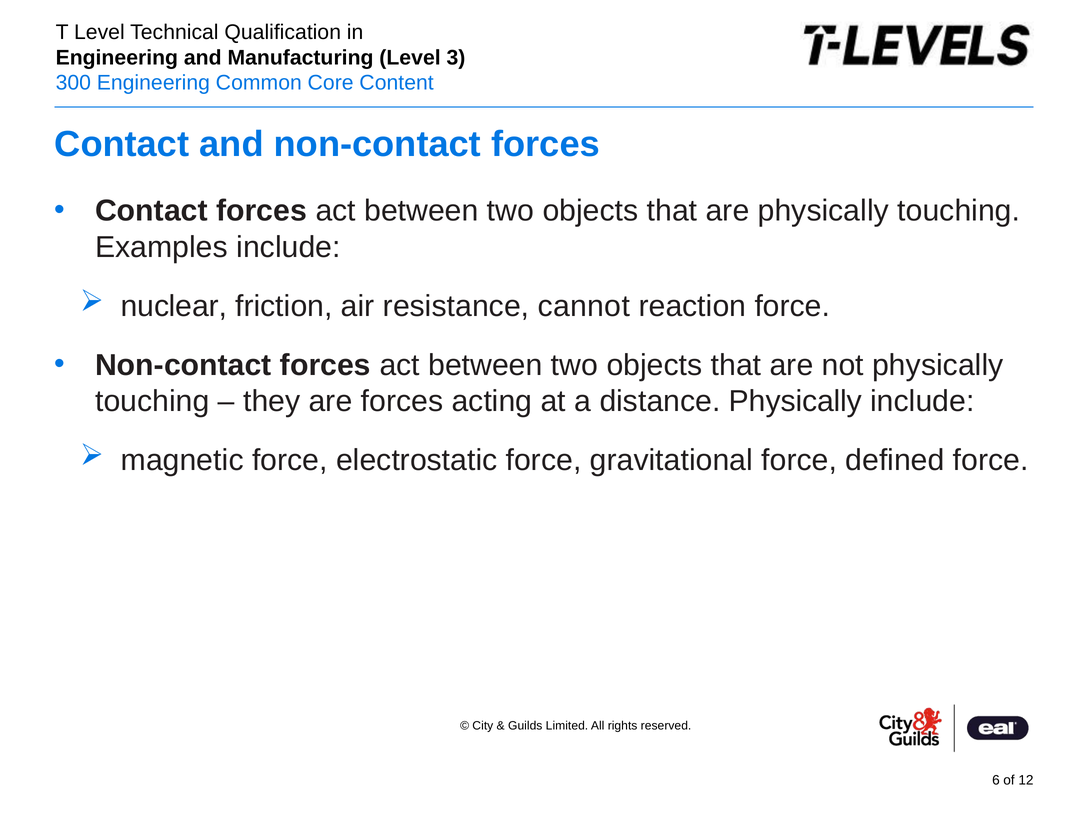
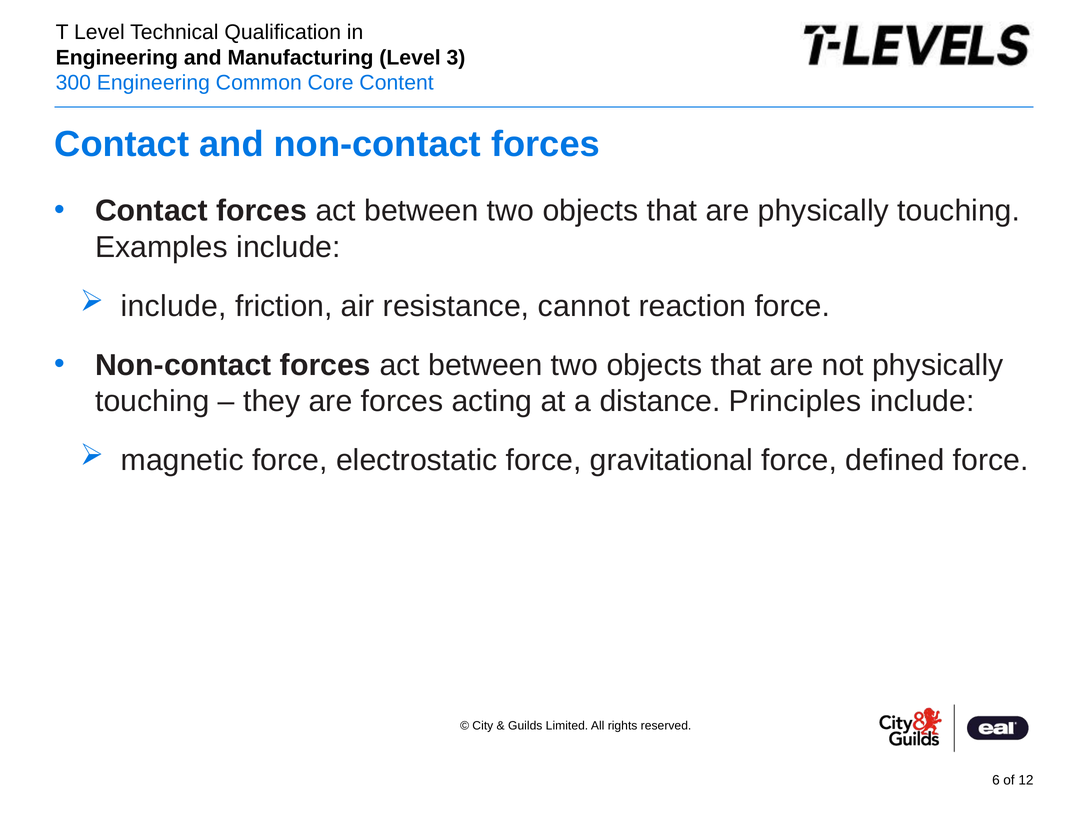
nuclear: nuclear -> include (174, 306)
distance Physically: Physically -> Principles (795, 401)
